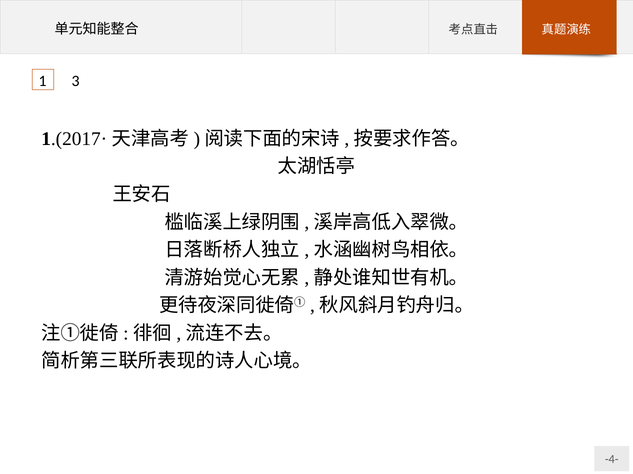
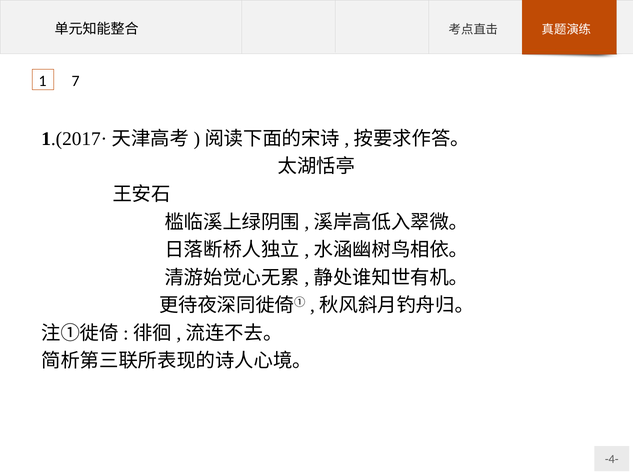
3: 3 -> 7 (76, 81)
